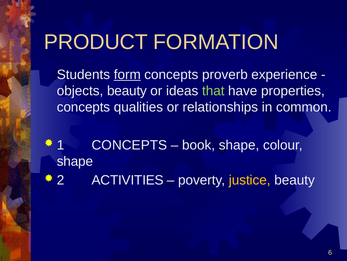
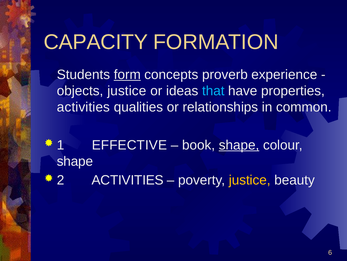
PRODUCT: PRODUCT -> CAPACITY (96, 42)
objects beauty: beauty -> justice (127, 91)
that colour: light green -> light blue (213, 91)
concepts: concepts -> activities (83, 107)
1 CONCEPTS: CONCEPTS -> EFFECTIVE (129, 145)
shape underline: none -> present (239, 145)
